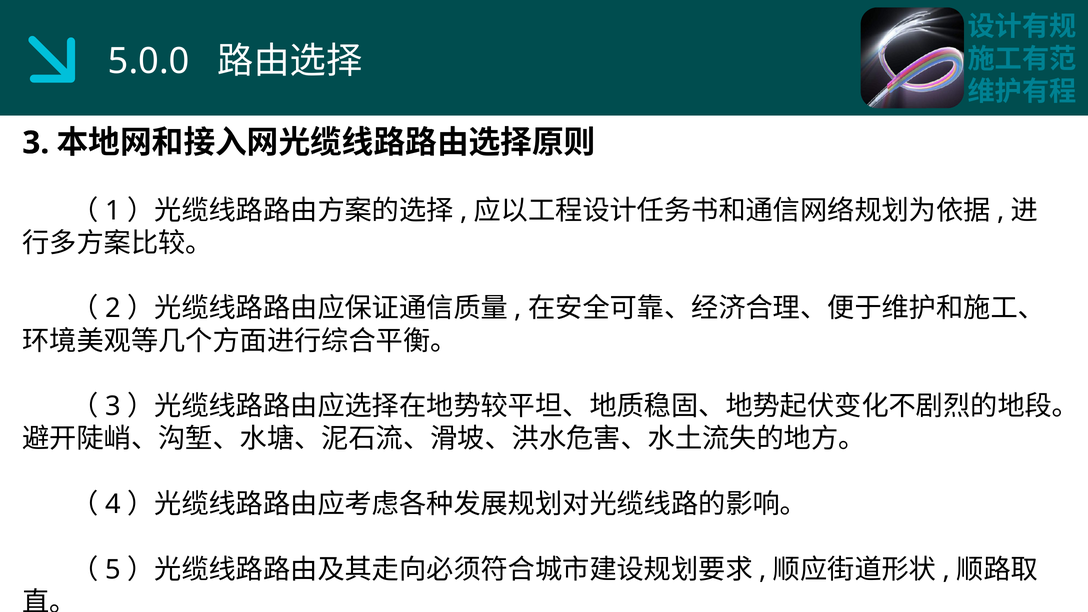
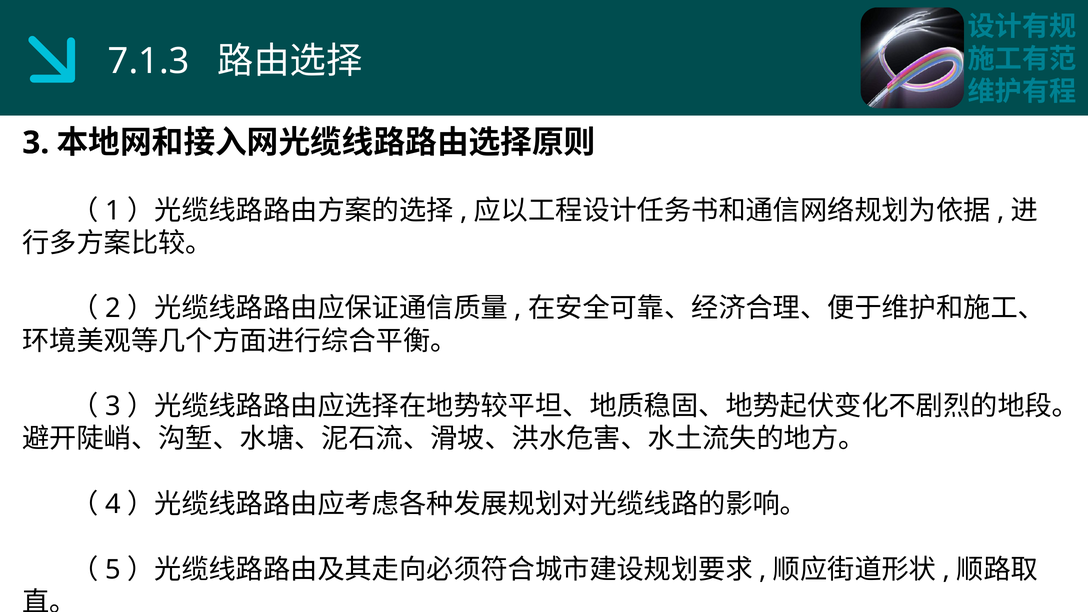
5.0.0: 5.0.0 -> 7.1.3 (149, 61)
